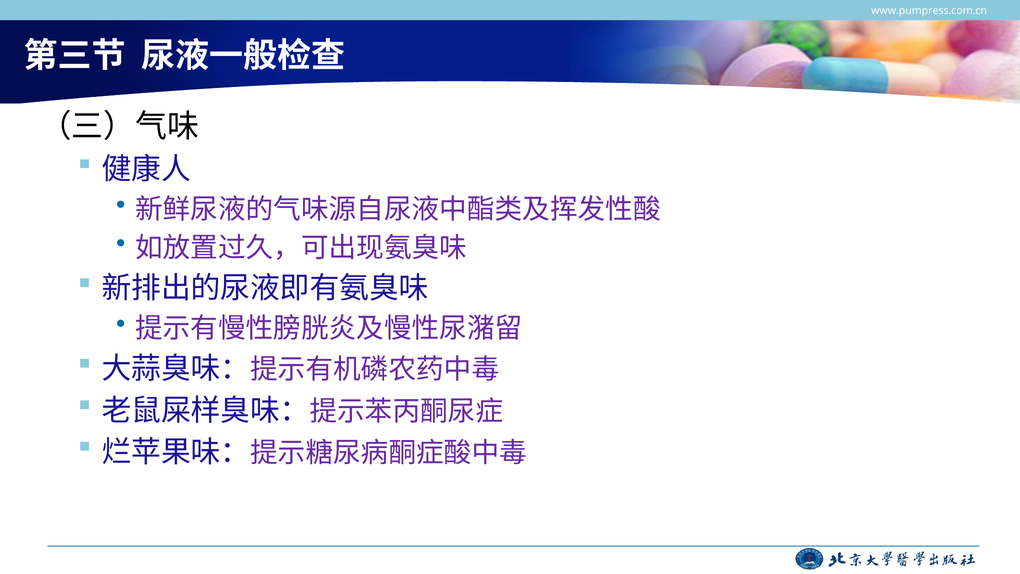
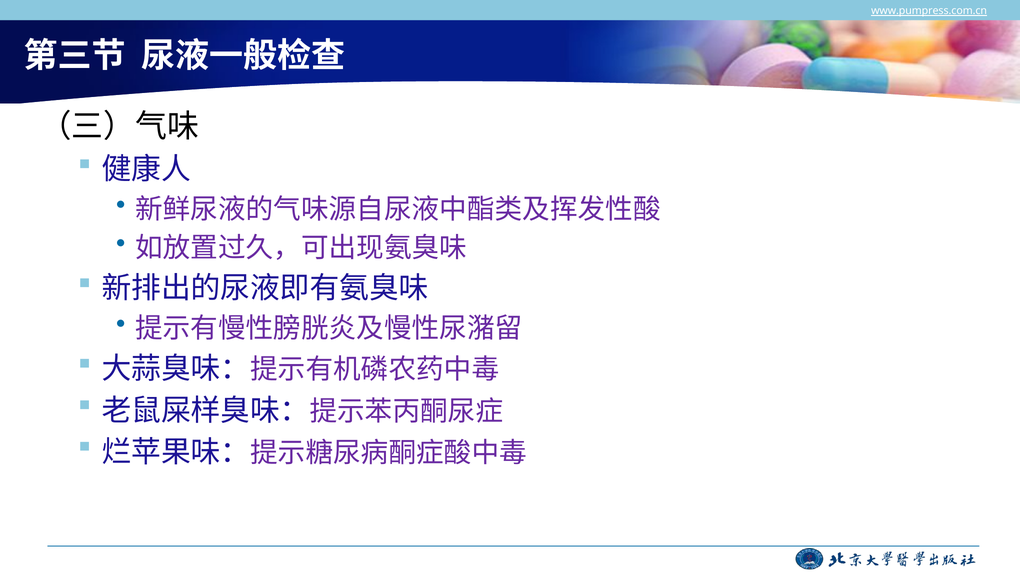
www.pumpress.com.cn underline: none -> present (929, 11)
